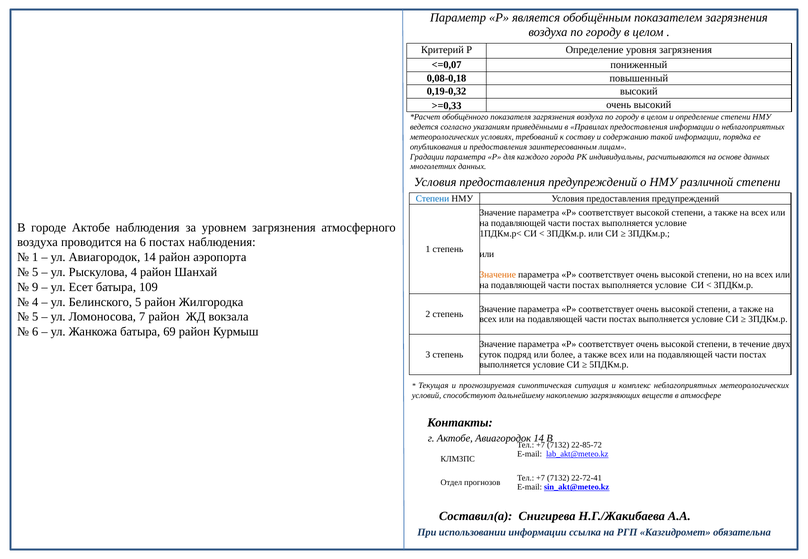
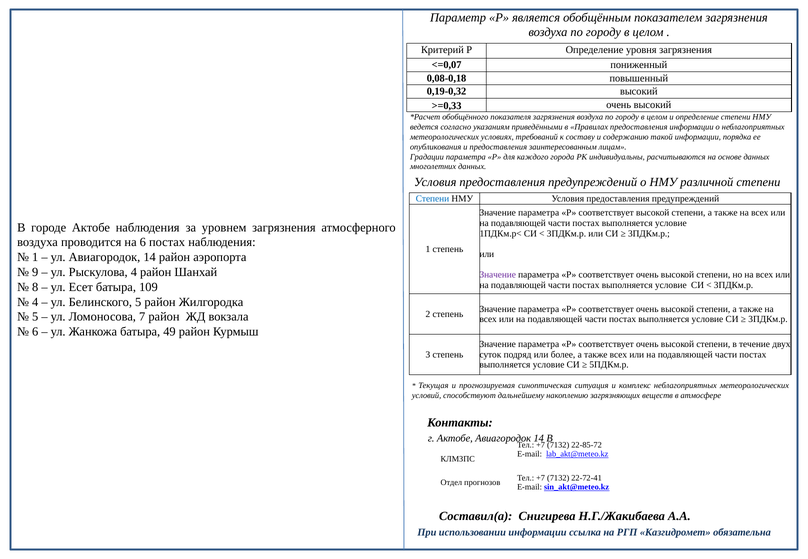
5: 5 -> 9 (35, 272)
Значение colour: orange -> purple (498, 275)
9: 9 -> 8 (35, 287)
69: 69 -> 49 (169, 332)
